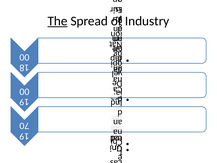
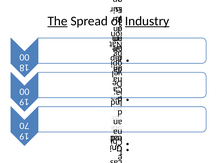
Industry underline: none -> present (147, 21)
